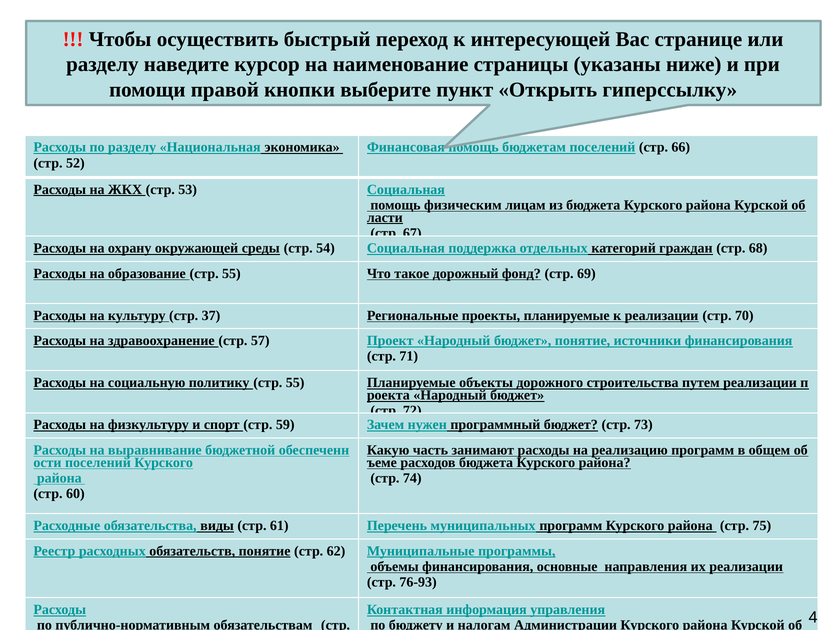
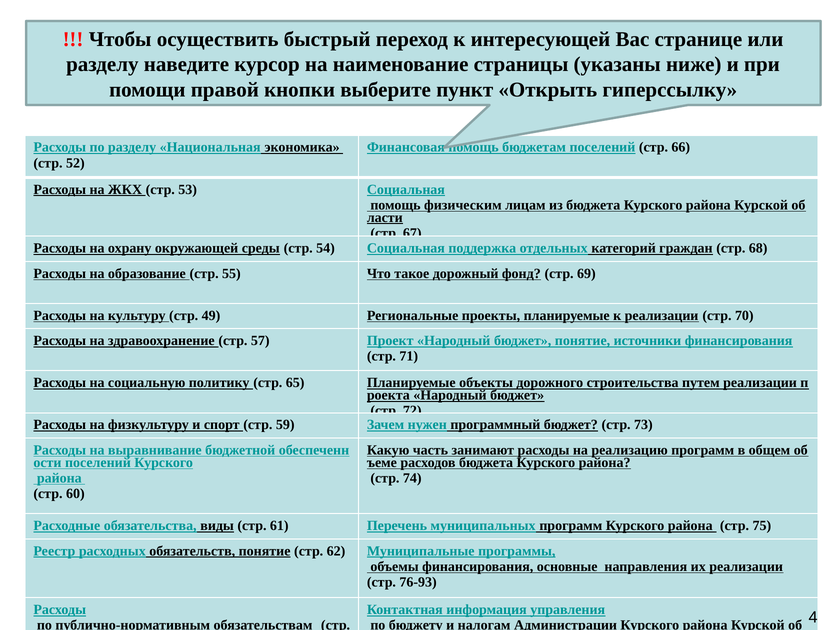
37: 37 -> 49 (211, 316)
политику стр 55: 55 -> 65 (295, 383)
